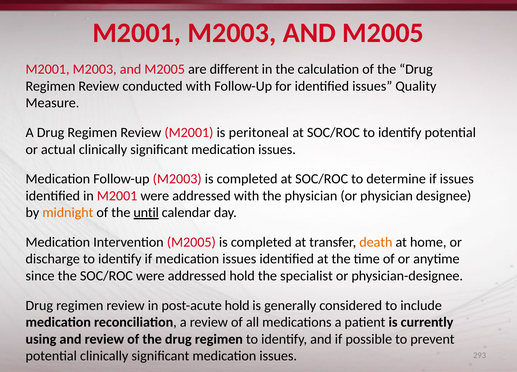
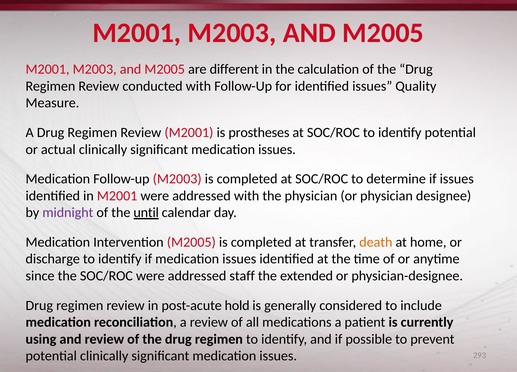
peritoneal: peritoneal -> prostheses (259, 133)
midnight colour: orange -> purple (68, 213)
addressed hold: hold -> staff (242, 276)
specialist: specialist -> extended (307, 276)
